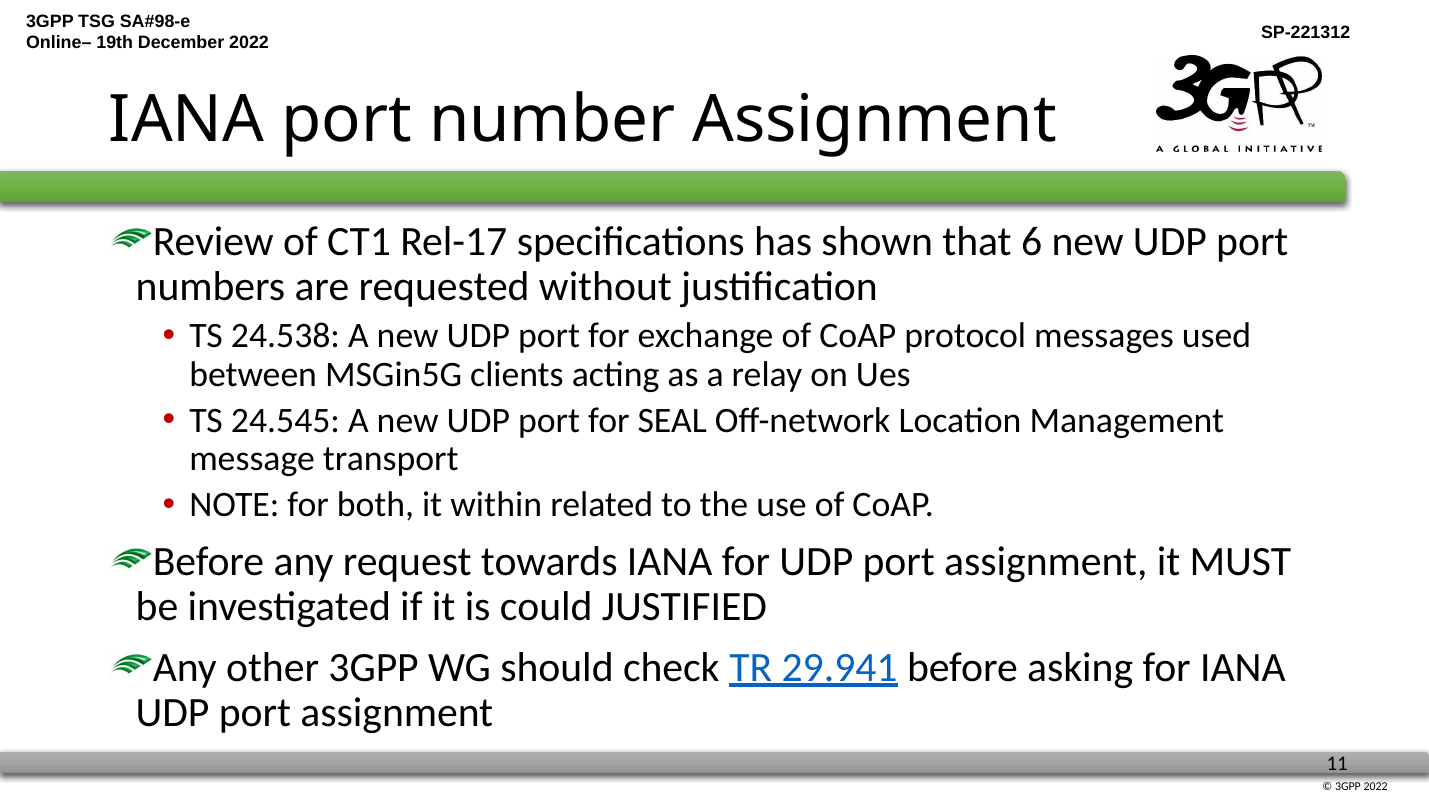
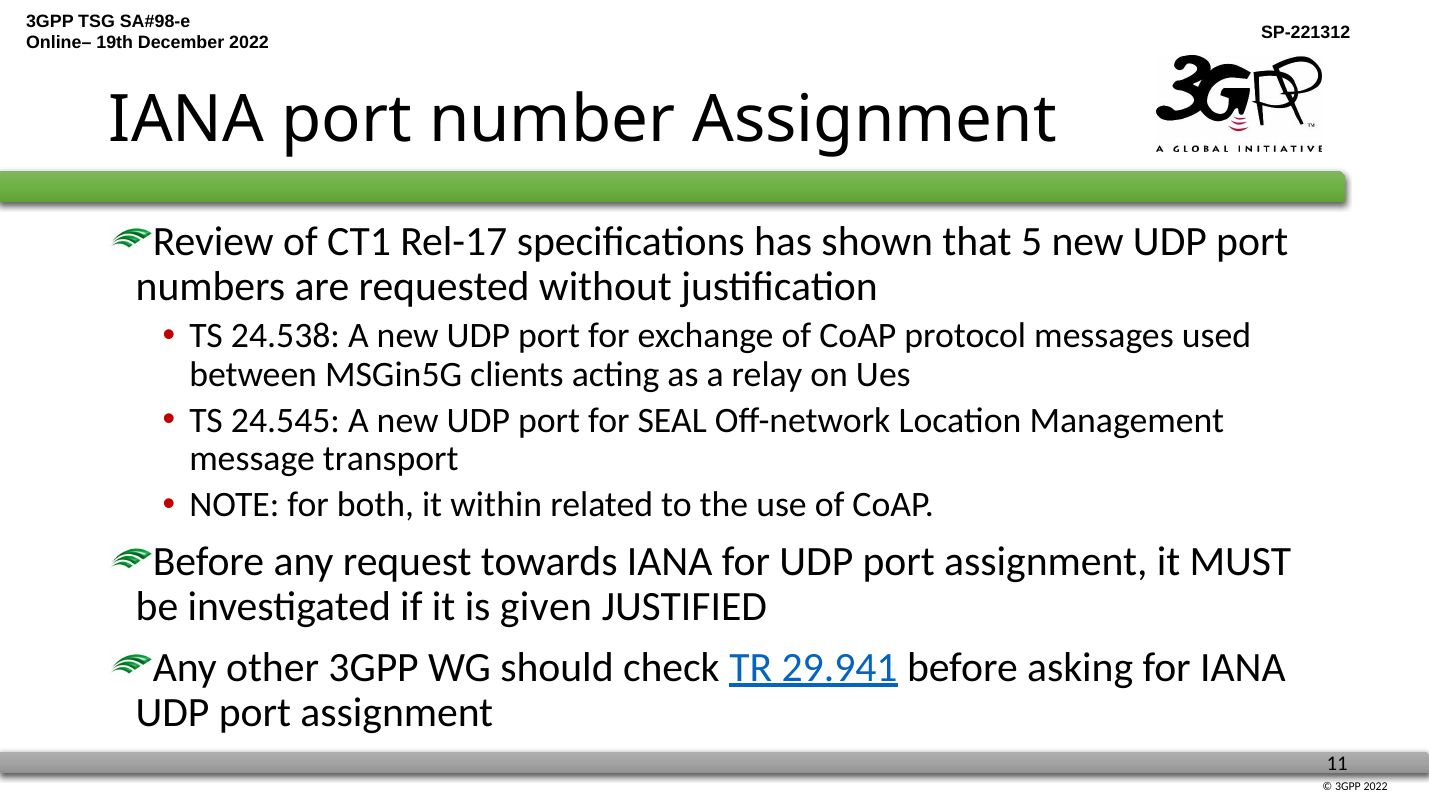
6: 6 -> 5 (1032, 242)
could: could -> given (546, 607)
